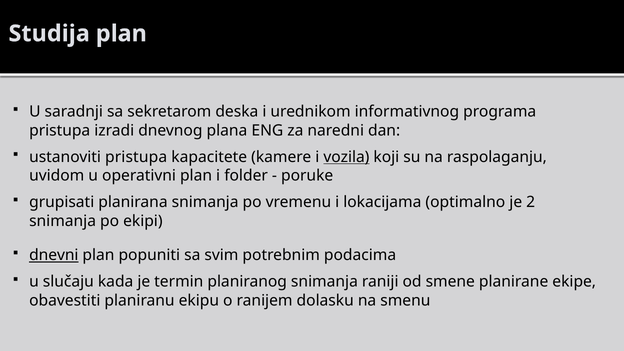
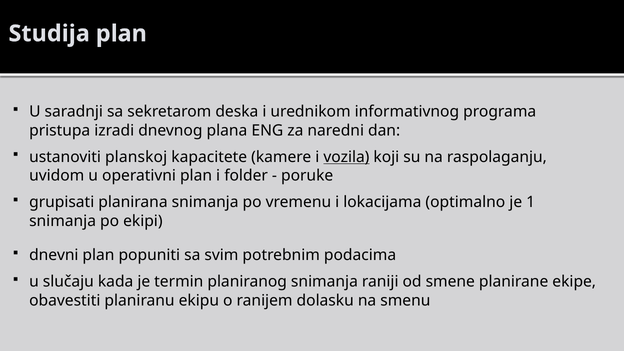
ustanoviti pristupa: pristupa -> planskoj (136, 157)
2: 2 -> 1 (531, 202)
dnevni underline: present -> none (54, 255)
